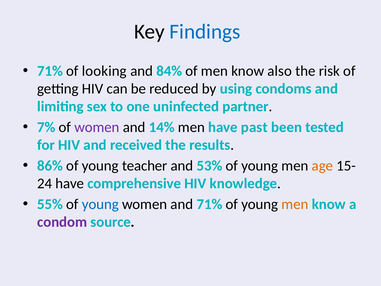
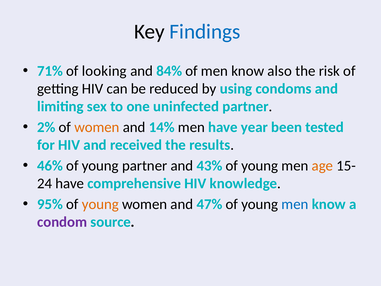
7%: 7% -> 2% (46, 127)
women colour: purple -> orange (97, 127)
past: past -> year (254, 127)
86%: 86% -> 46% (50, 166)
young teacher: teacher -> partner (145, 166)
53%: 53% -> 43% (210, 166)
55%: 55% -> 95% (50, 204)
young colour: blue -> orange (100, 204)
and 71%: 71% -> 47% (209, 204)
men colour: orange -> blue (295, 204)
